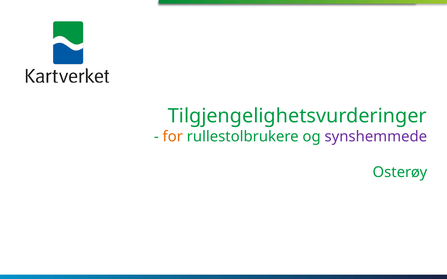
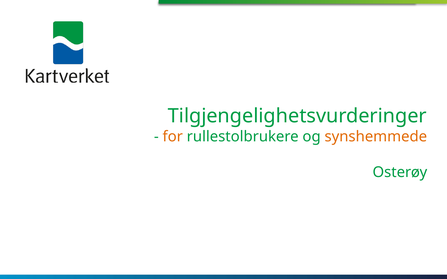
synshemmede colour: purple -> orange (376, 137)
